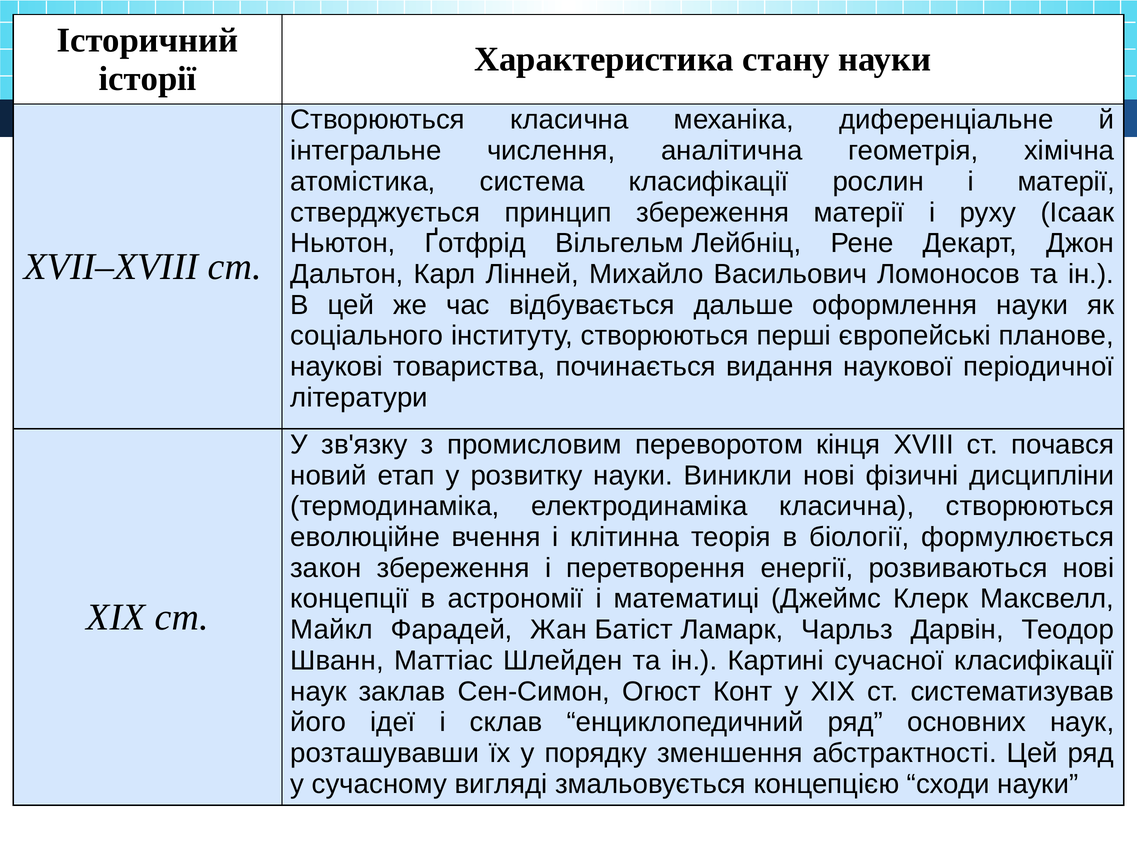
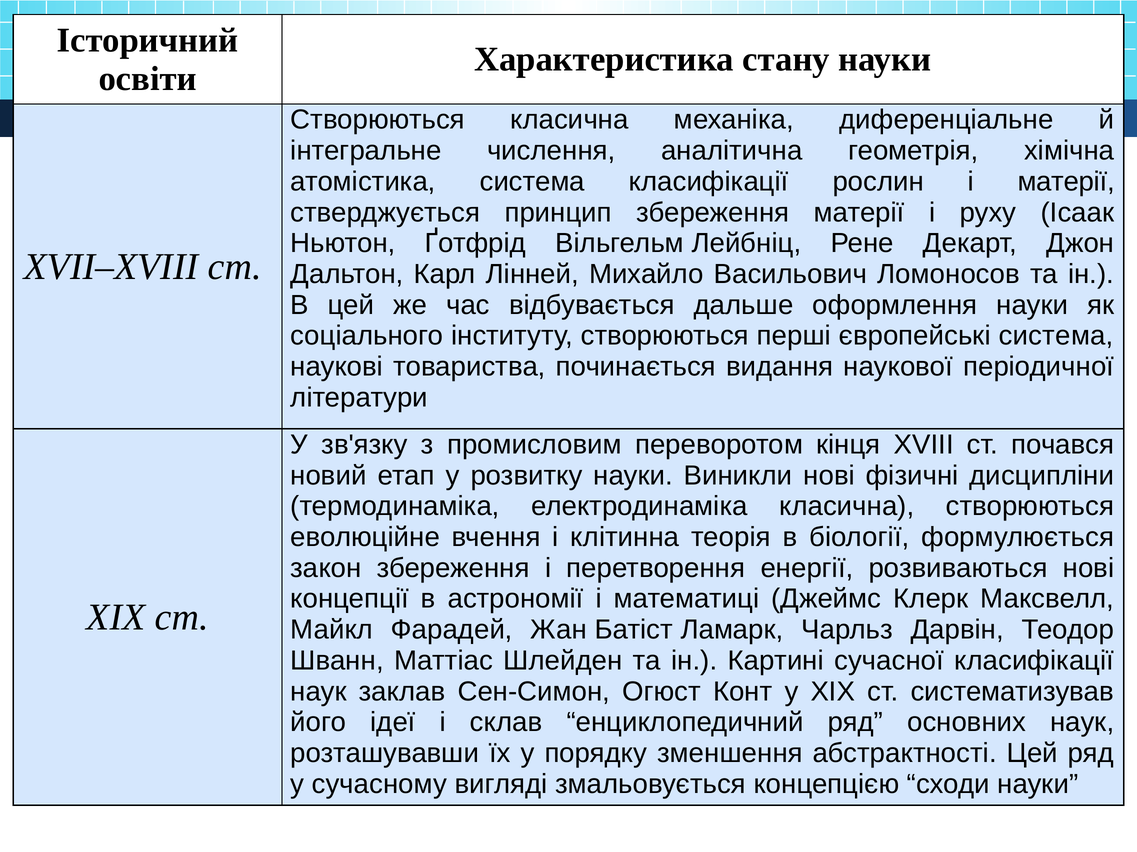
історії: історії -> освіти (148, 79)
європейські планове: планове -> система (1056, 336)
